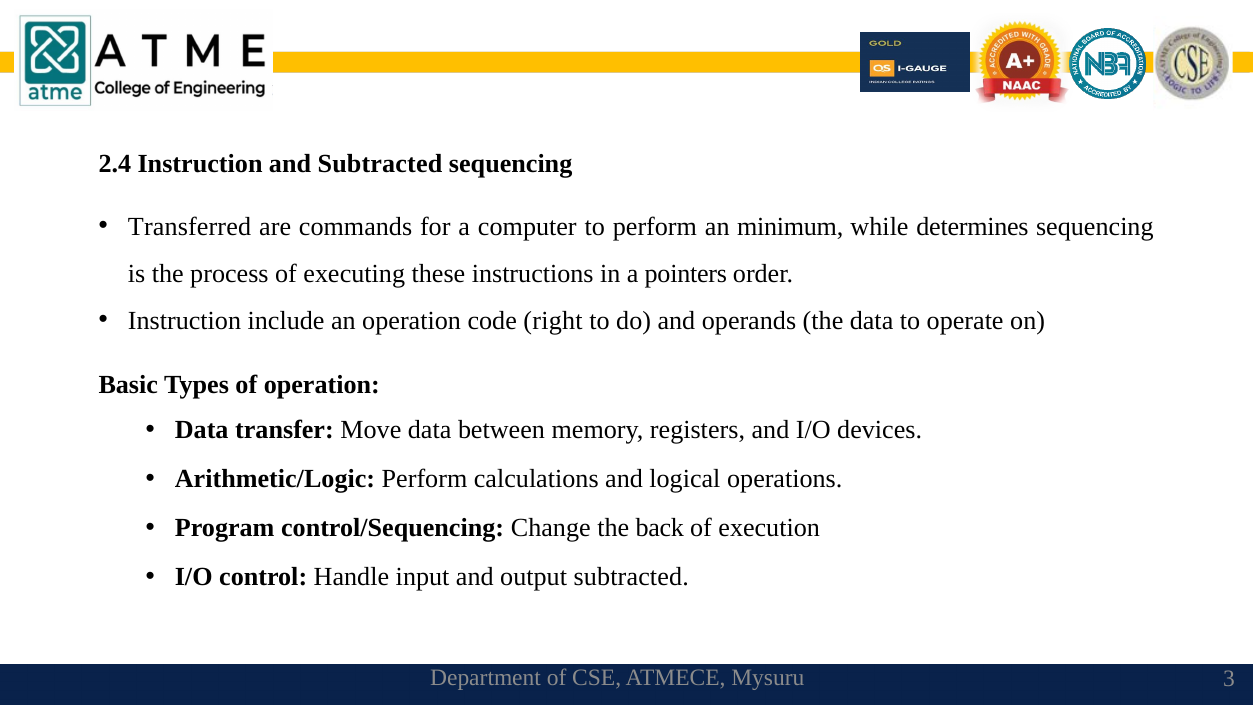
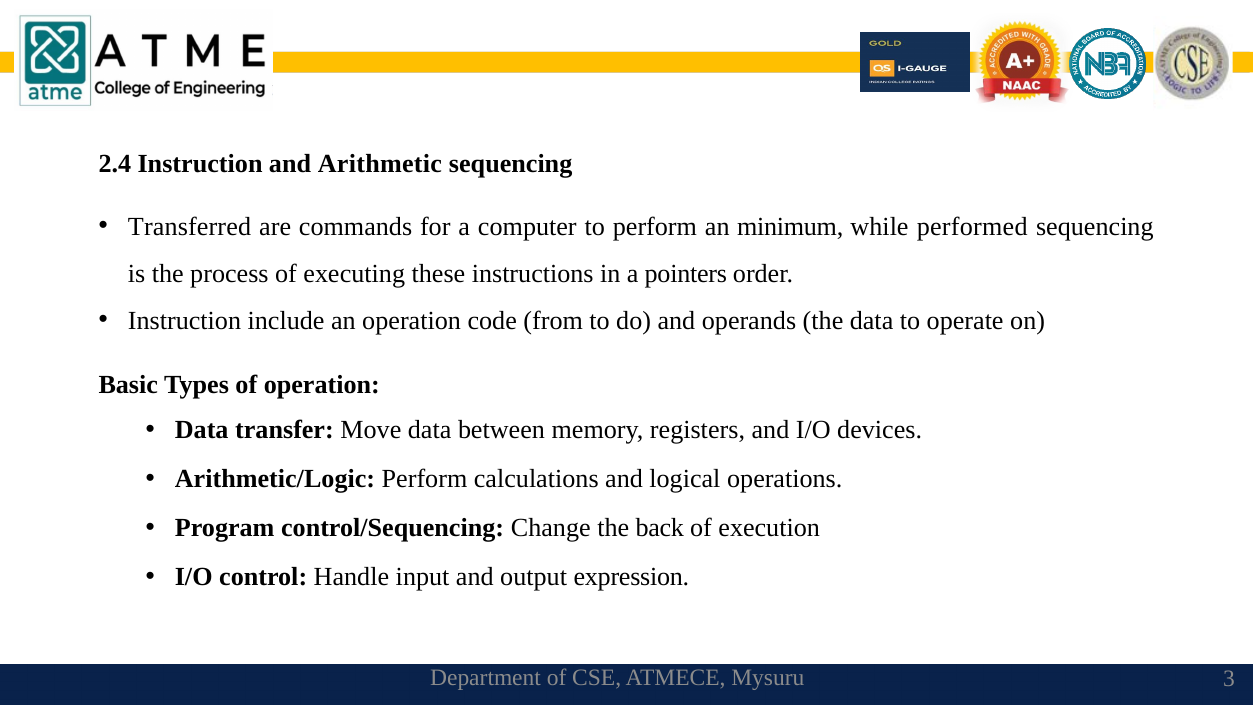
and Subtracted: Subtracted -> Arithmetic (380, 164)
determines: determines -> performed (972, 227)
right: right -> from (553, 321)
output subtracted: subtracted -> expression (631, 577)
